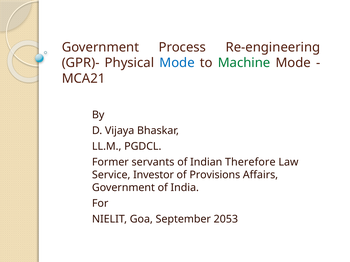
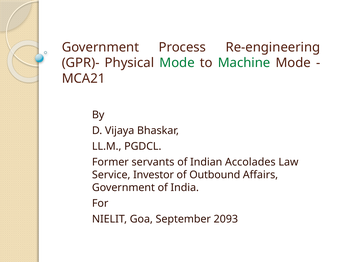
Mode colour: blue -> green (177, 63)
Therefore: Therefore -> Accolades (250, 162)
Provisions: Provisions -> Outbound (215, 175)
2053: 2053 -> 2093 (226, 219)
